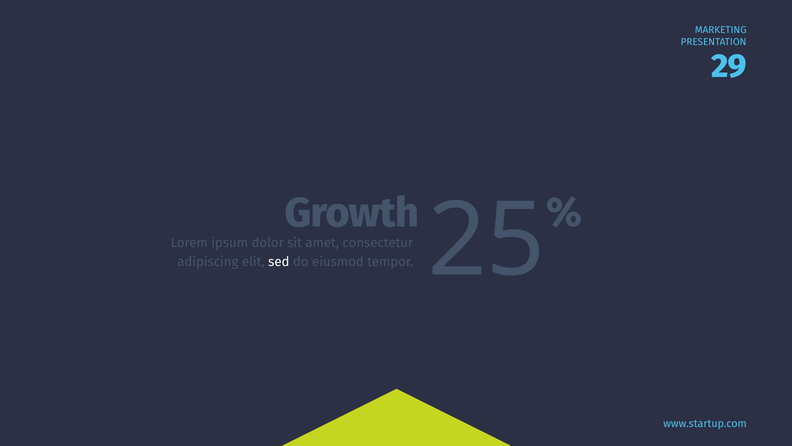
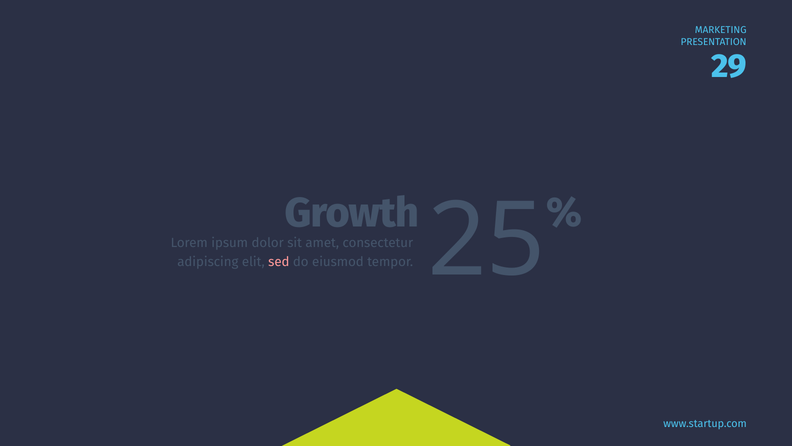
sed colour: white -> pink (279, 262)
